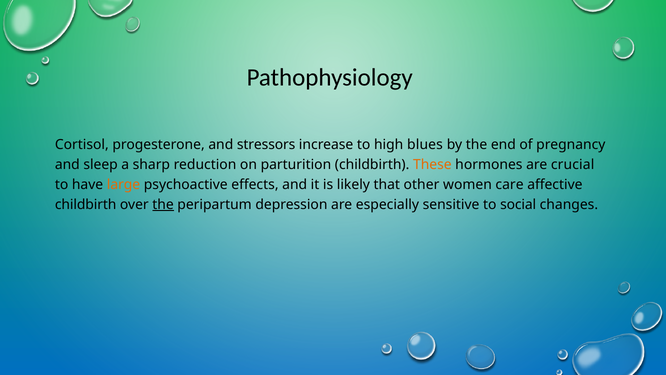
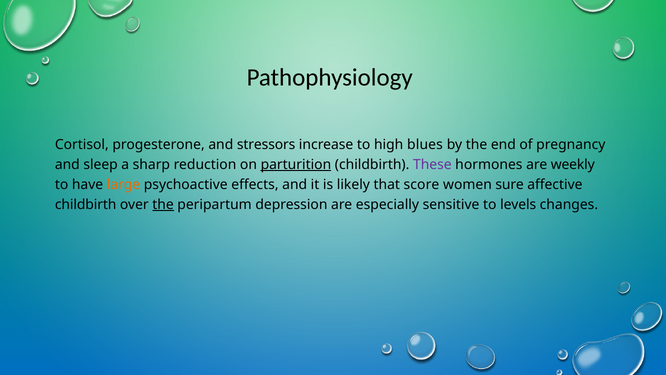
parturition underline: none -> present (296, 164)
These colour: orange -> purple (432, 164)
crucial: crucial -> weekly (573, 164)
other: other -> score (421, 184)
care: care -> sure (510, 184)
social: social -> levels (518, 204)
